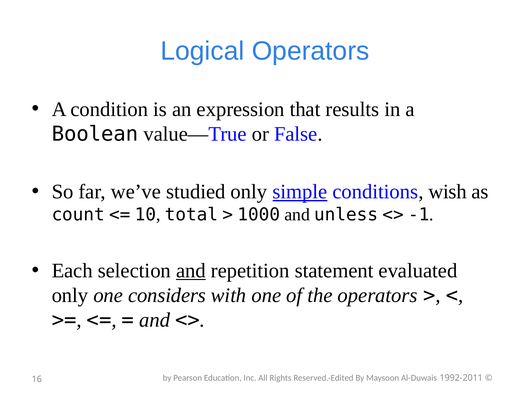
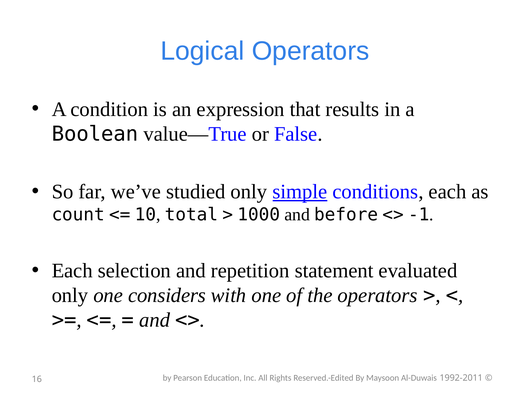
conditions wish: wish -> each (447, 191)
unless: unless -> before (346, 214)
and underline: present -> none (191, 270)
